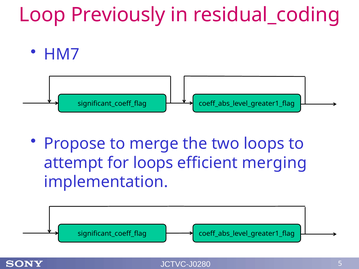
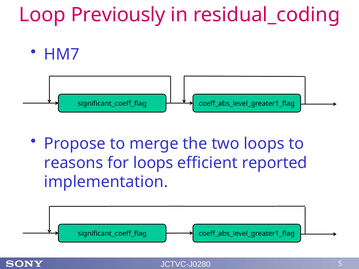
attempt: attempt -> reasons (74, 163)
merging: merging -> reported (275, 163)
